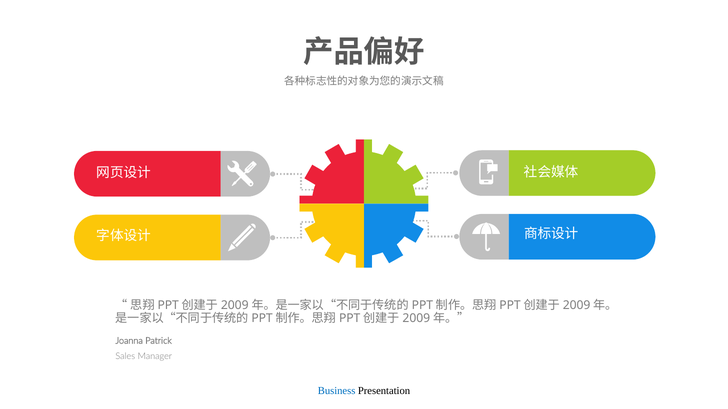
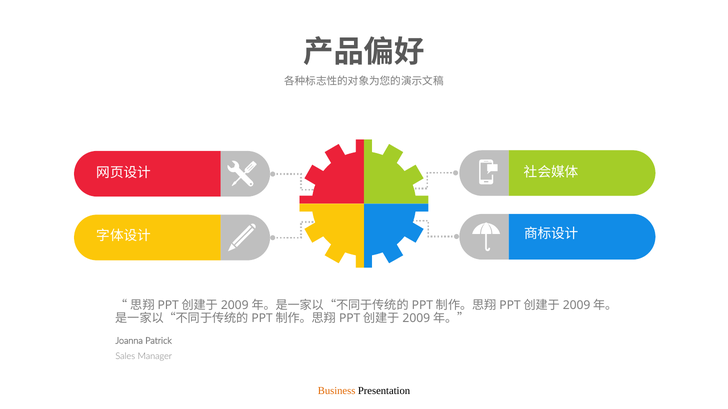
Business colour: blue -> orange (337, 391)
